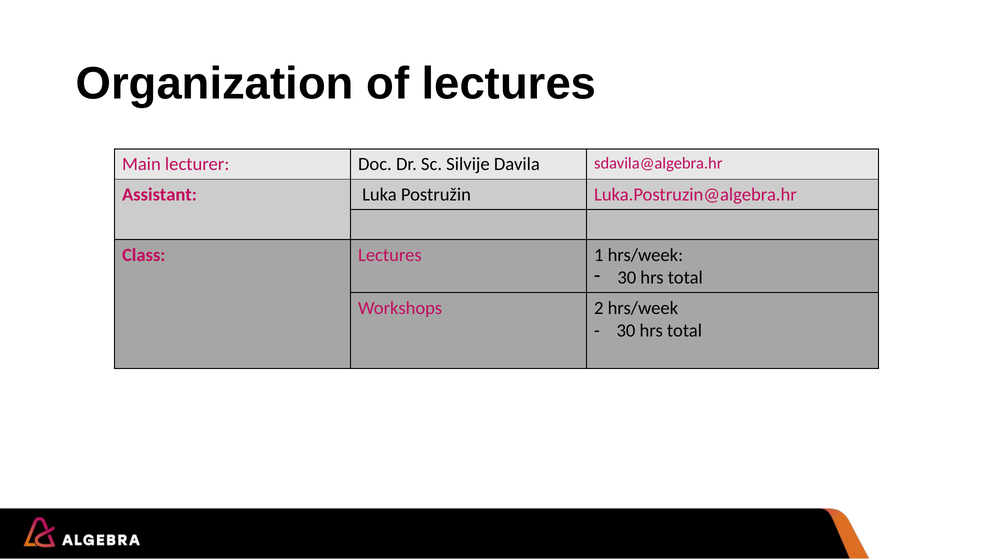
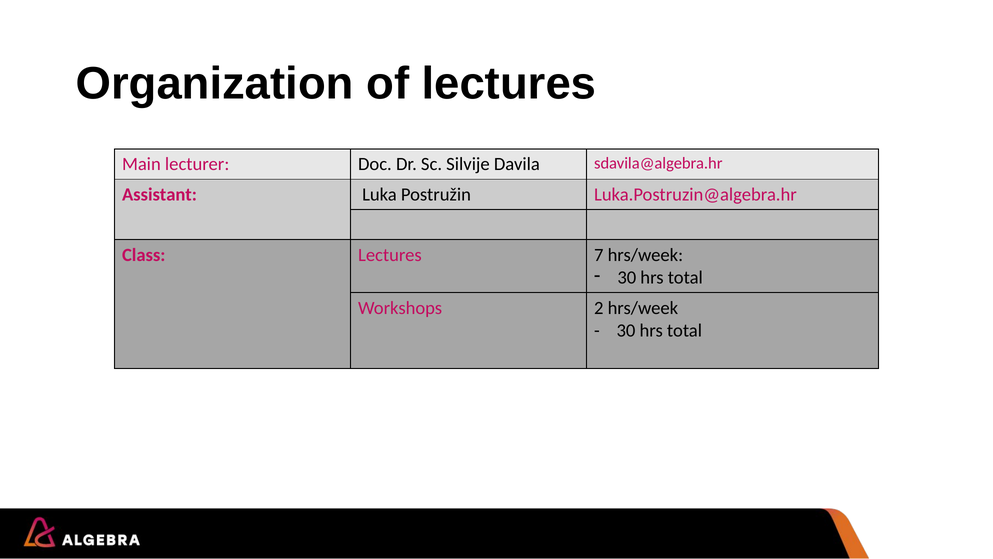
1: 1 -> 7 (599, 255)
